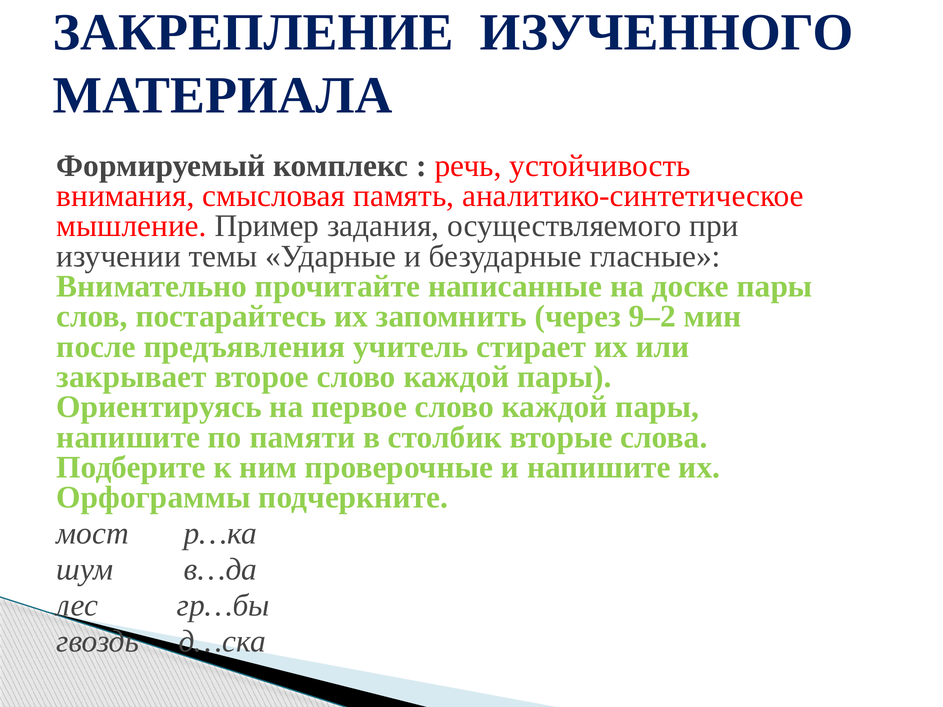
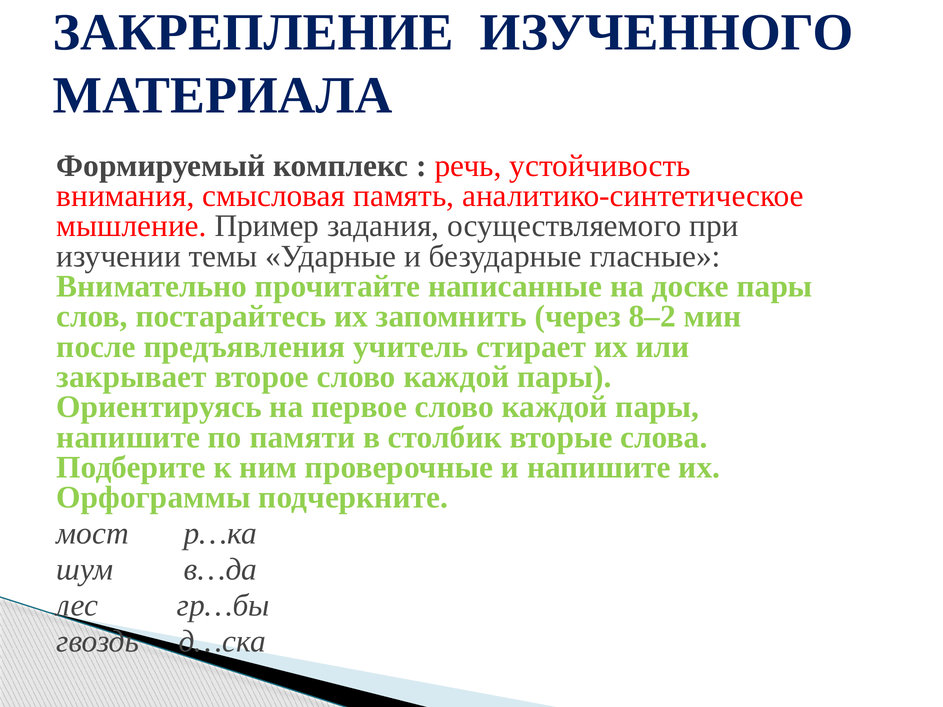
9–2: 9–2 -> 8–2 (652, 317)
